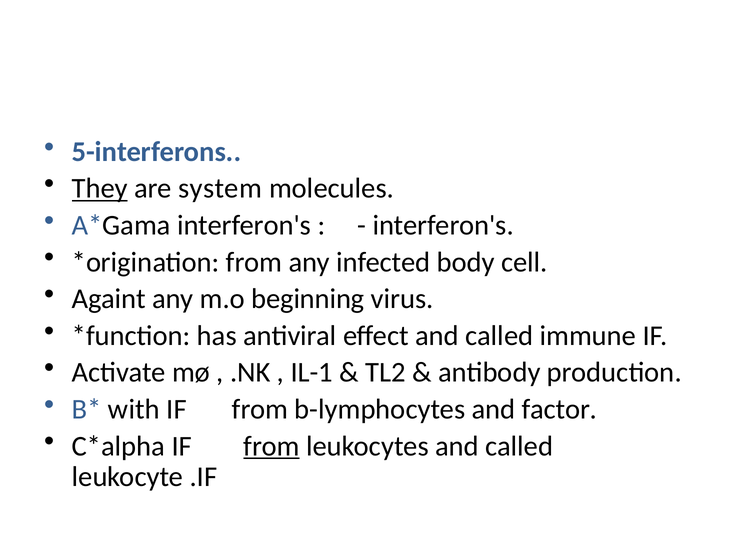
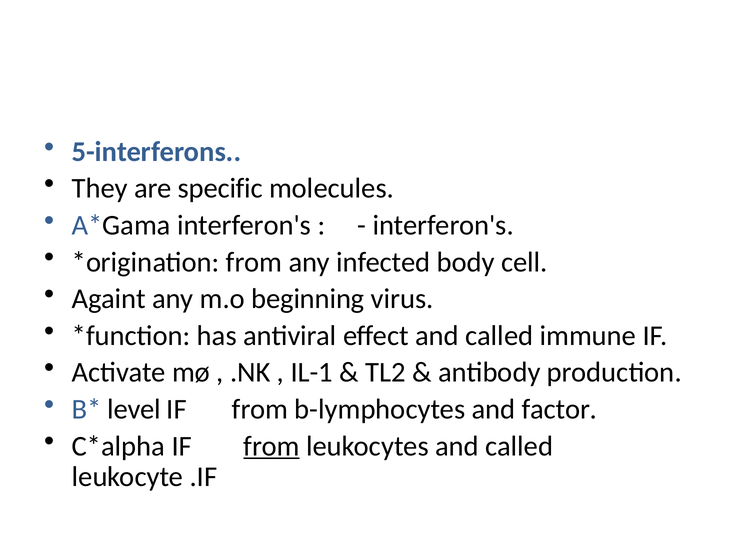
They underline: present -> none (100, 188)
system: system -> specific (220, 188)
with: with -> level (134, 409)
